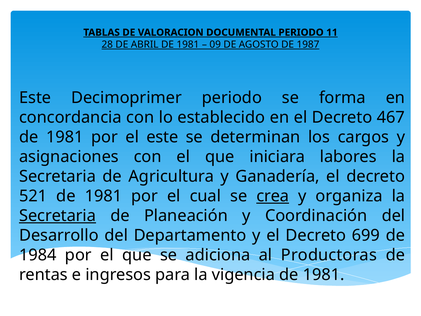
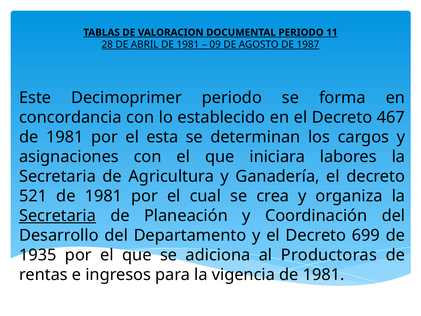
el este: este -> esta (162, 137)
crea underline: present -> none (273, 196)
1984: 1984 -> 1935 (38, 255)
